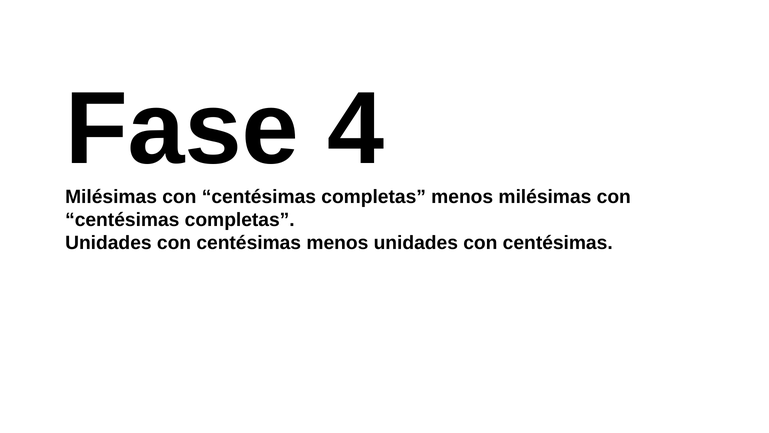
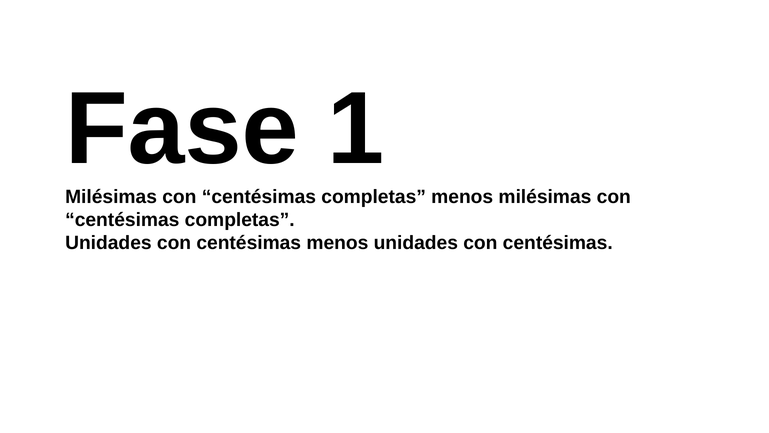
4: 4 -> 1 (356, 129)
